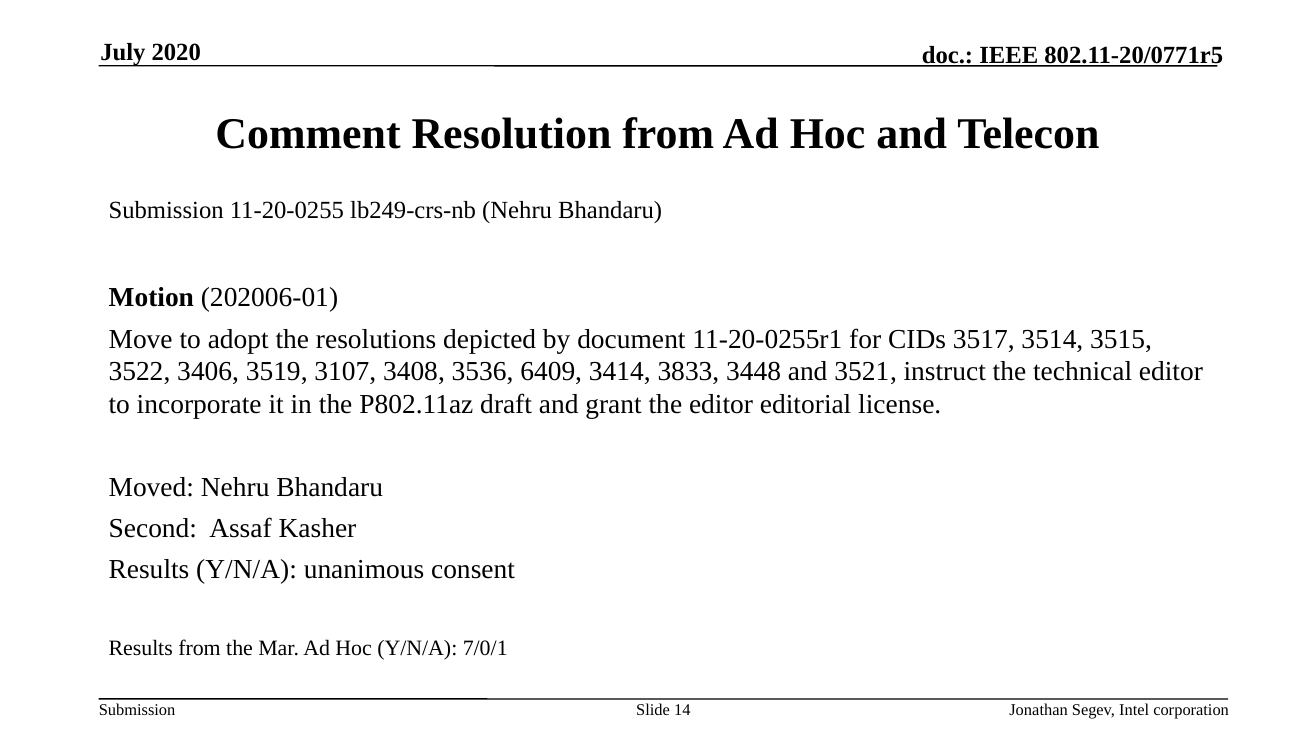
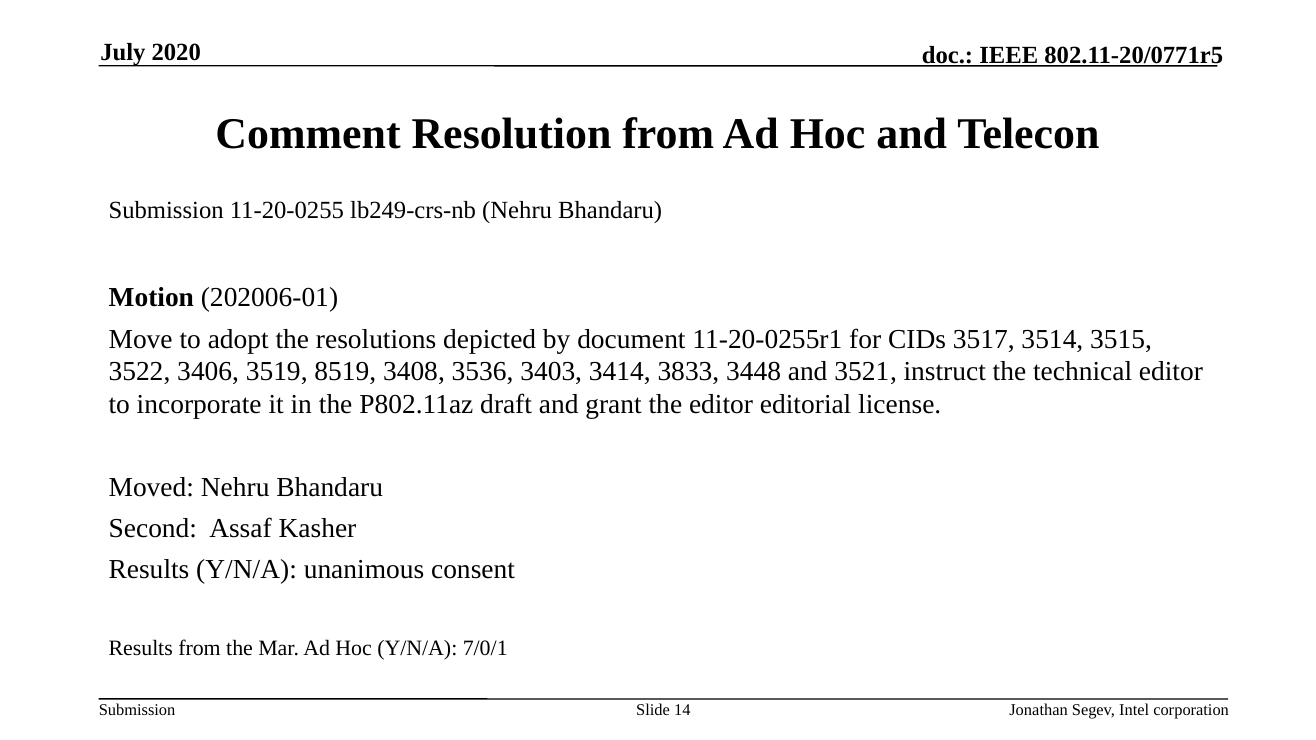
3107: 3107 -> 8519 (345, 372)
6409: 6409 -> 3403 (551, 372)
